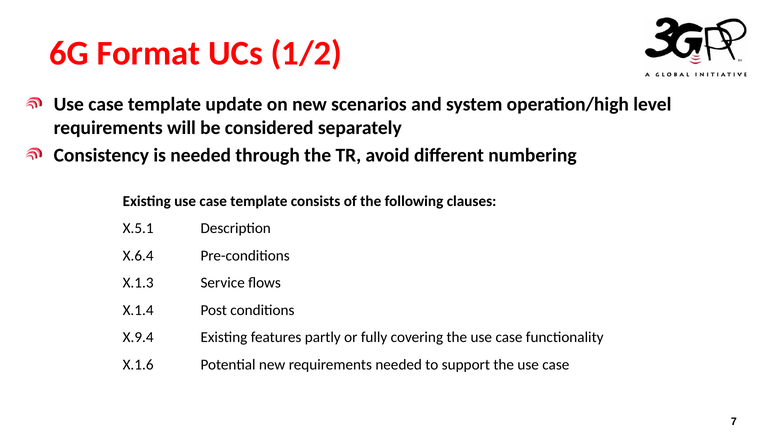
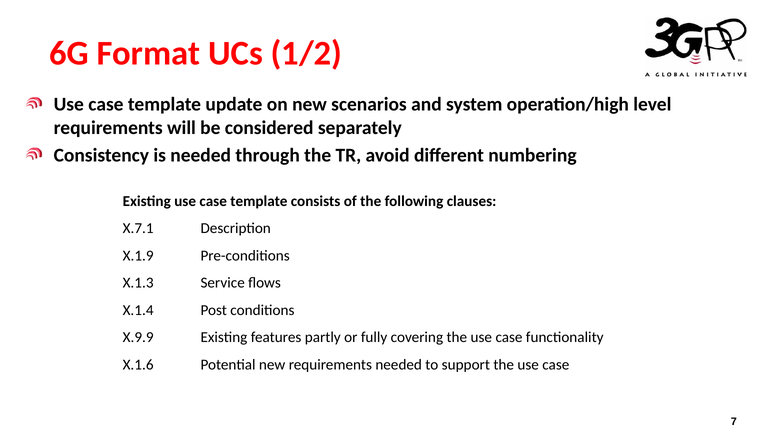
X.5.1: X.5.1 -> X.7.1 (138, 229)
X.6.4: X.6.4 -> X.1.9 (138, 256)
X.9.4: X.9.4 -> X.9.9 (138, 338)
